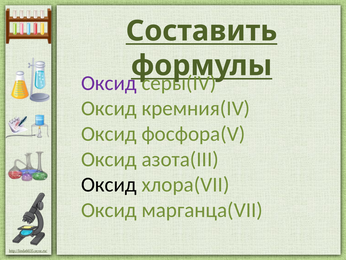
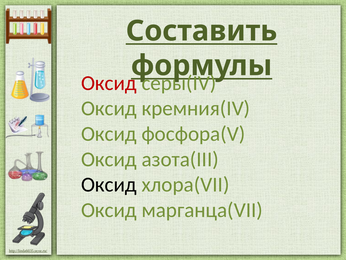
Оксид colour: purple -> red (109, 83)
